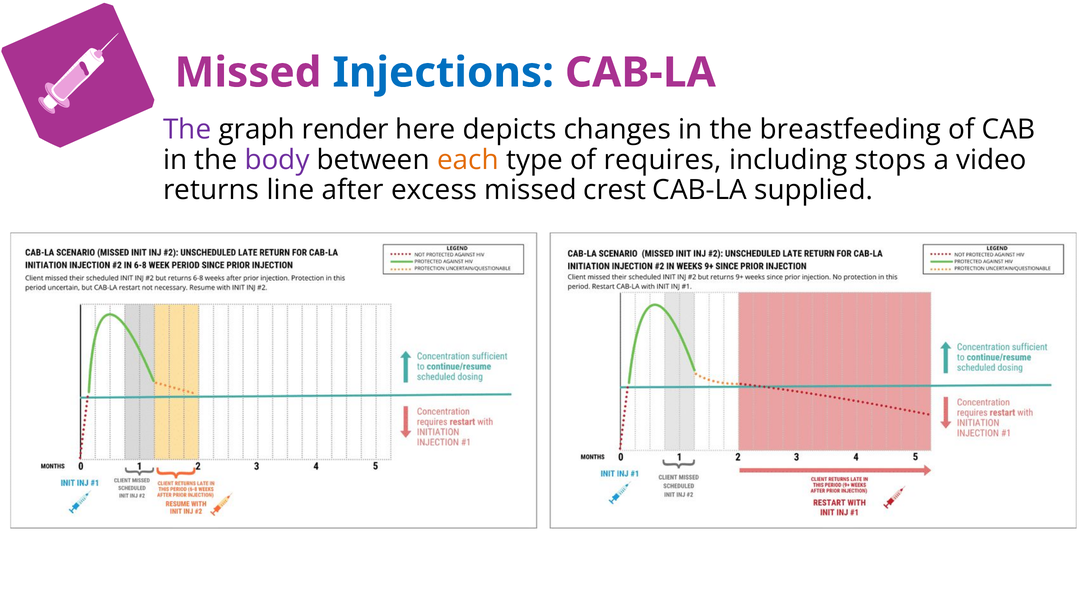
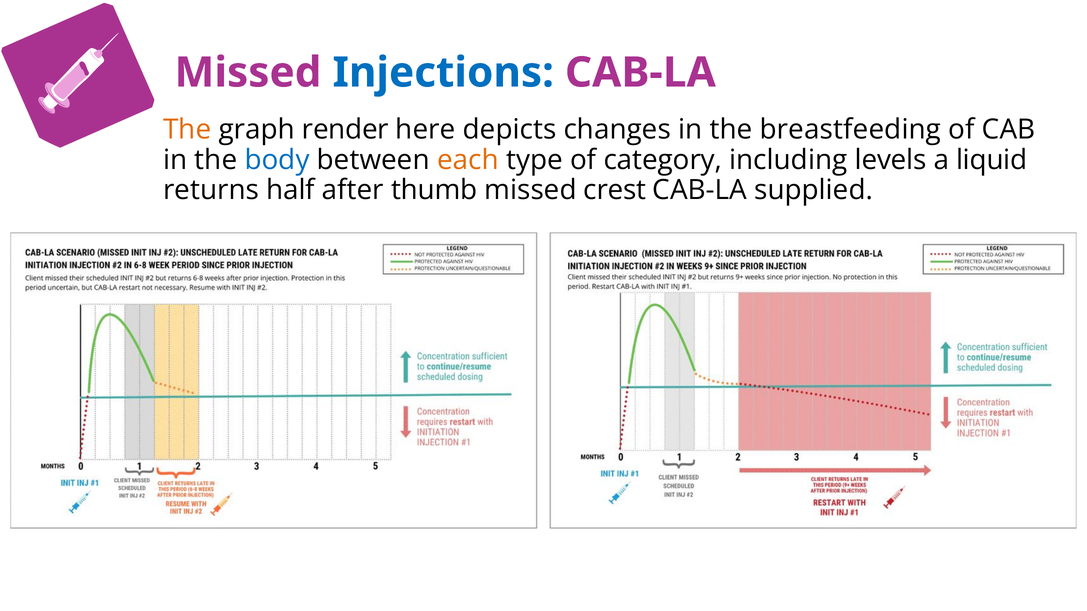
The colour: purple -> orange (187, 130)
body colour: purple -> blue (277, 160)
requires: requires -> category (663, 160)
stops: stops -> levels (891, 160)
video: video -> liquid (992, 160)
line: line -> half (291, 190)
excess: excess -> thumb (434, 190)
